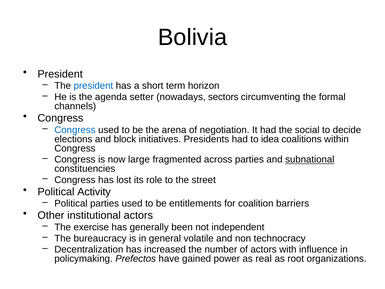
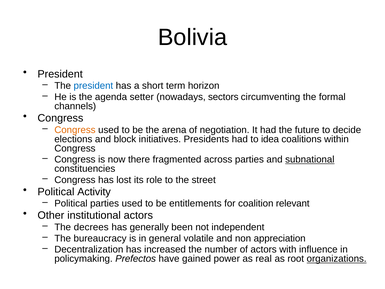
Congress colour: blue -> orange (75, 130)
social: social -> future (307, 130)
large: large -> there (139, 159)
barriers: barriers -> relevant (293, 203)
exercise: exercise -> decrees (91, 227)
technocracy: technocracy -> appreciation (280, 238)
organizations underline: none -> present (337, 259)
